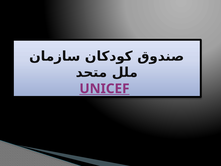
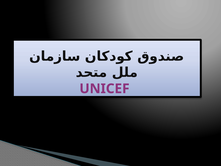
UNICEF underline: present -> none (104, 89)
